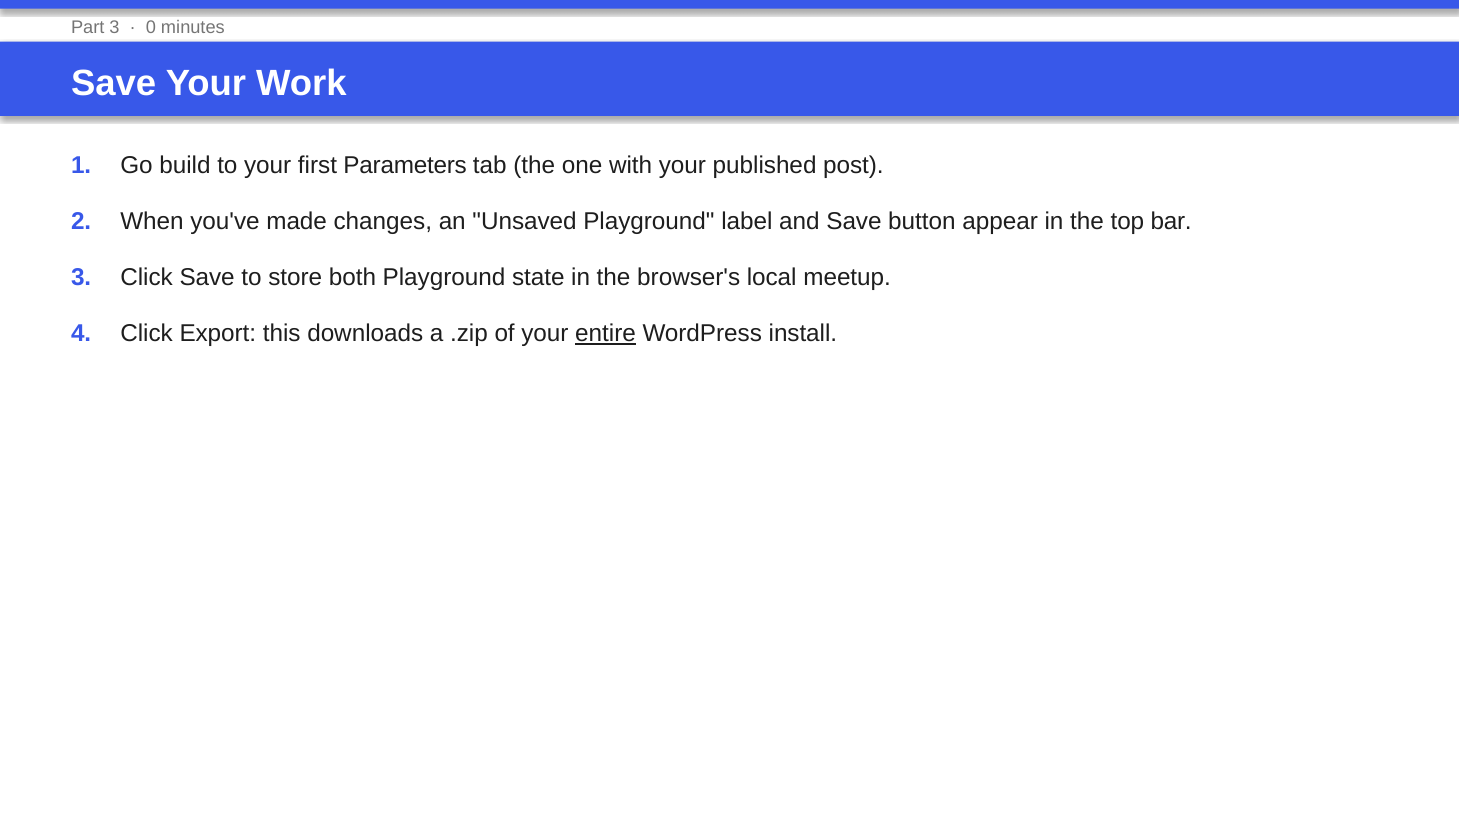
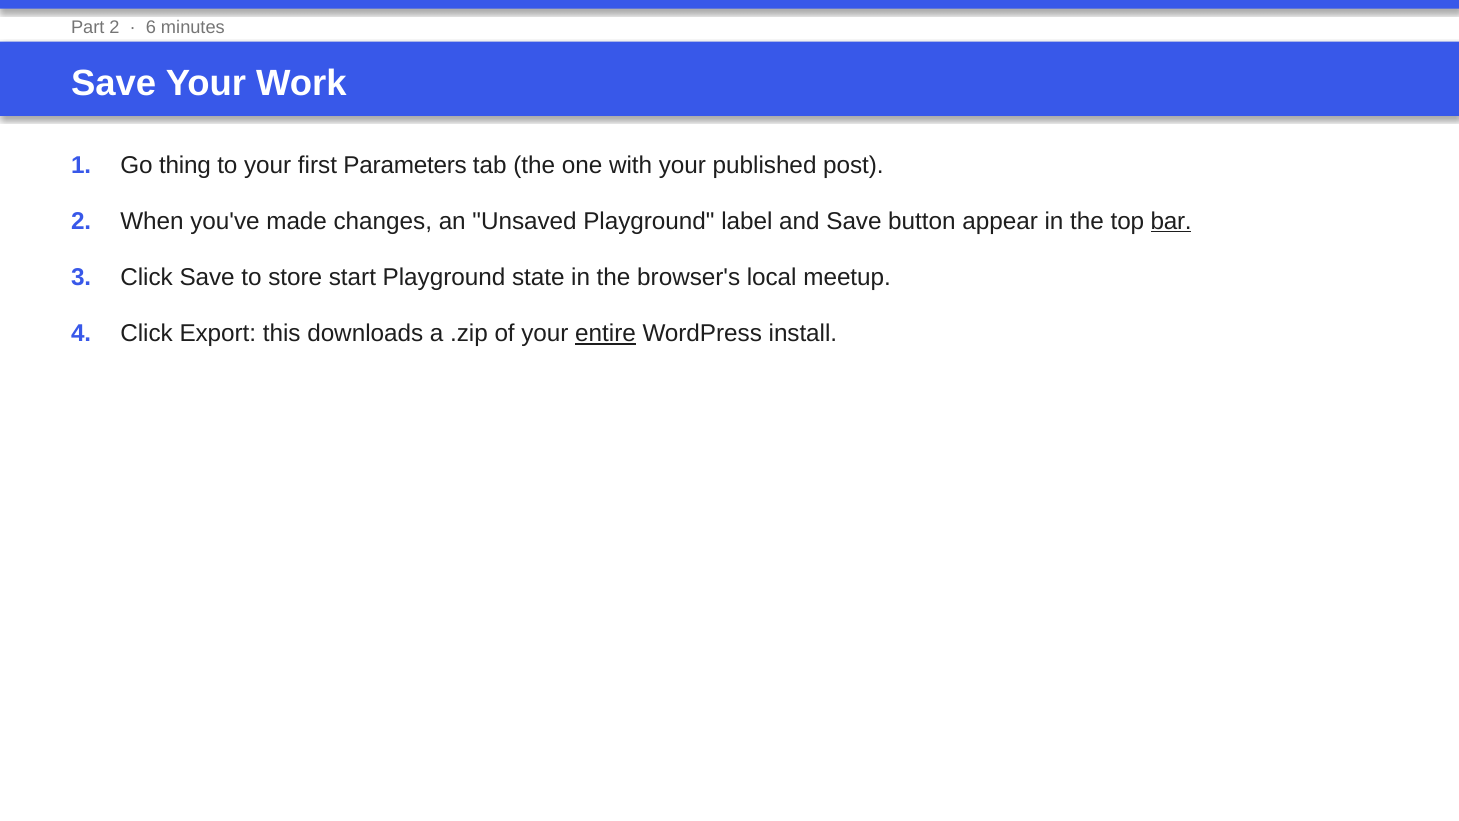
Part 3: 3 -> 2 (115, 28)
0: 0 -> 6 (151, 28)
build: build -> thing (185, 165)
bar underline: none -> present (1171, 221)
both: both -> start (352, 277)
